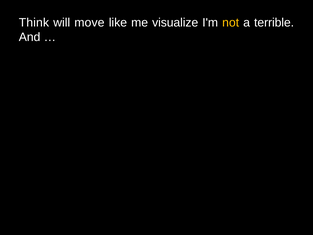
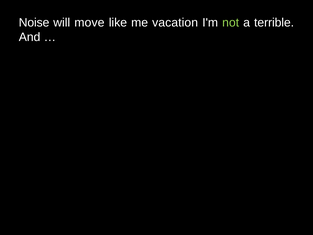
Think: Think -> Noise (34, 23)
visualize: visualize -> vacation (175, 23)
not colour: yellow -> light green (231, 23)
